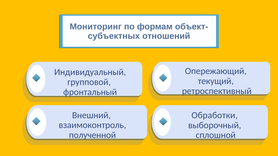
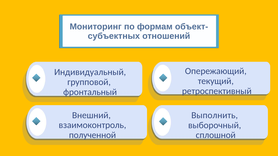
Обработки: Обработки -> Выполнить (215, 115)
